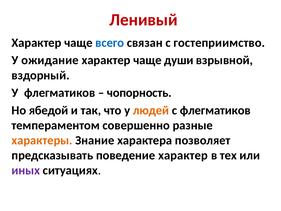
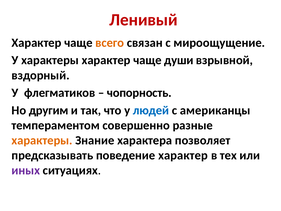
всего colour: blue -> orange (110, 43)
гостеприимство: гостеприимство -> мироощущение (219, 43)
У ожидание: ожидание -> характеры (50, 60)
ябедой: ябедой -> другим (49, 110)
людей colour: orange -> blue (151, 110)
с флегматиков: флегматиков -> американцы (215, 110)
